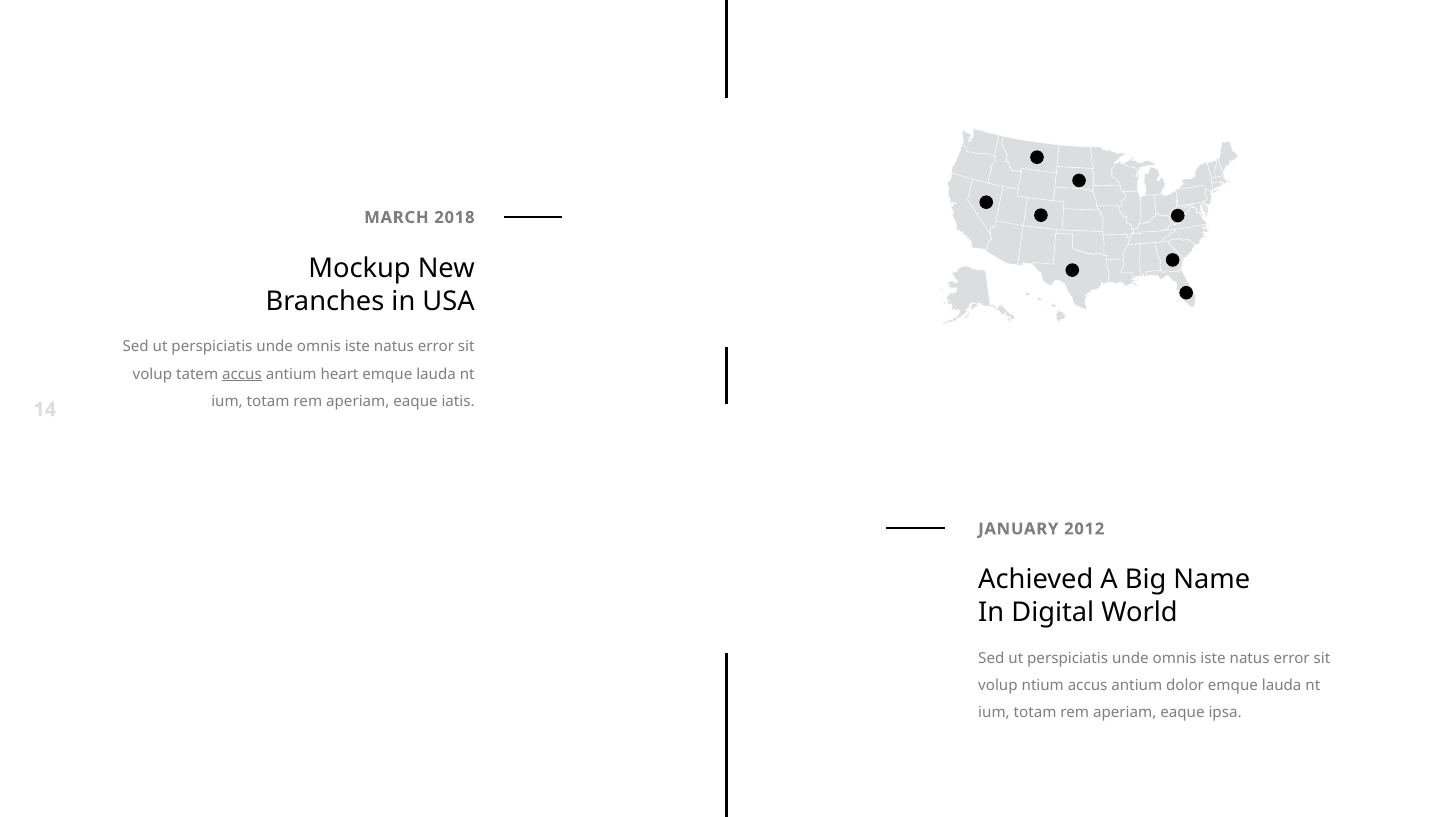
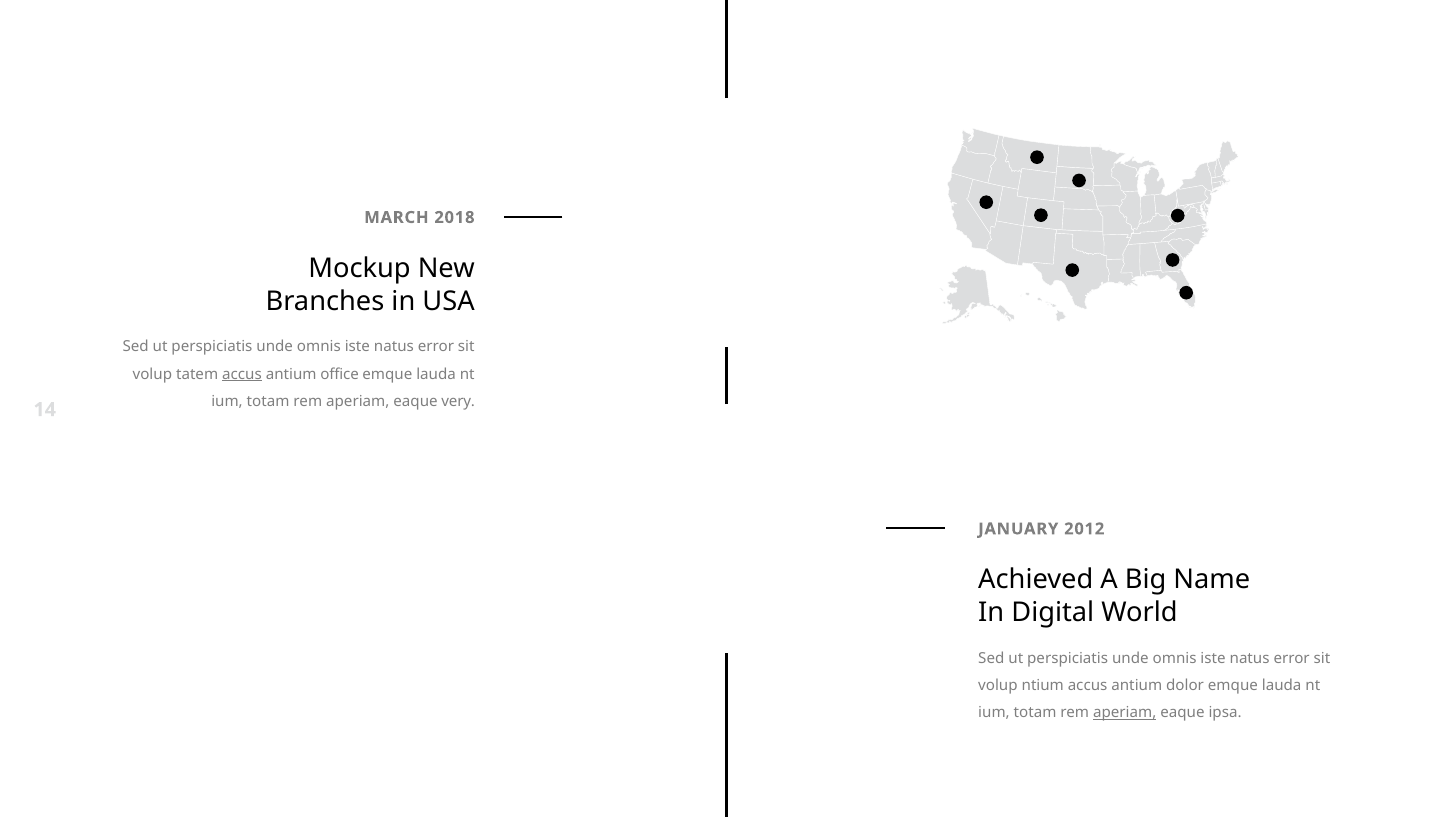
heart: heart -> office (340, 374)
iatis: iatis -> very (458, 402)
aperiam underline: none -> present (1125, 713)
